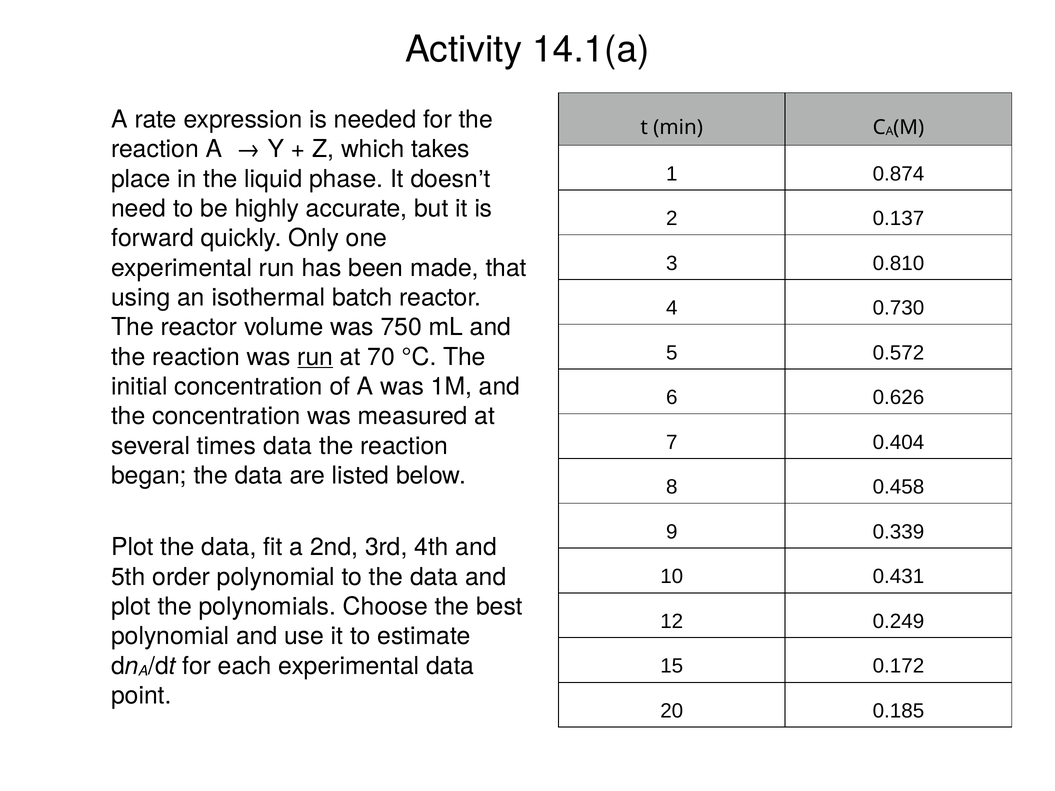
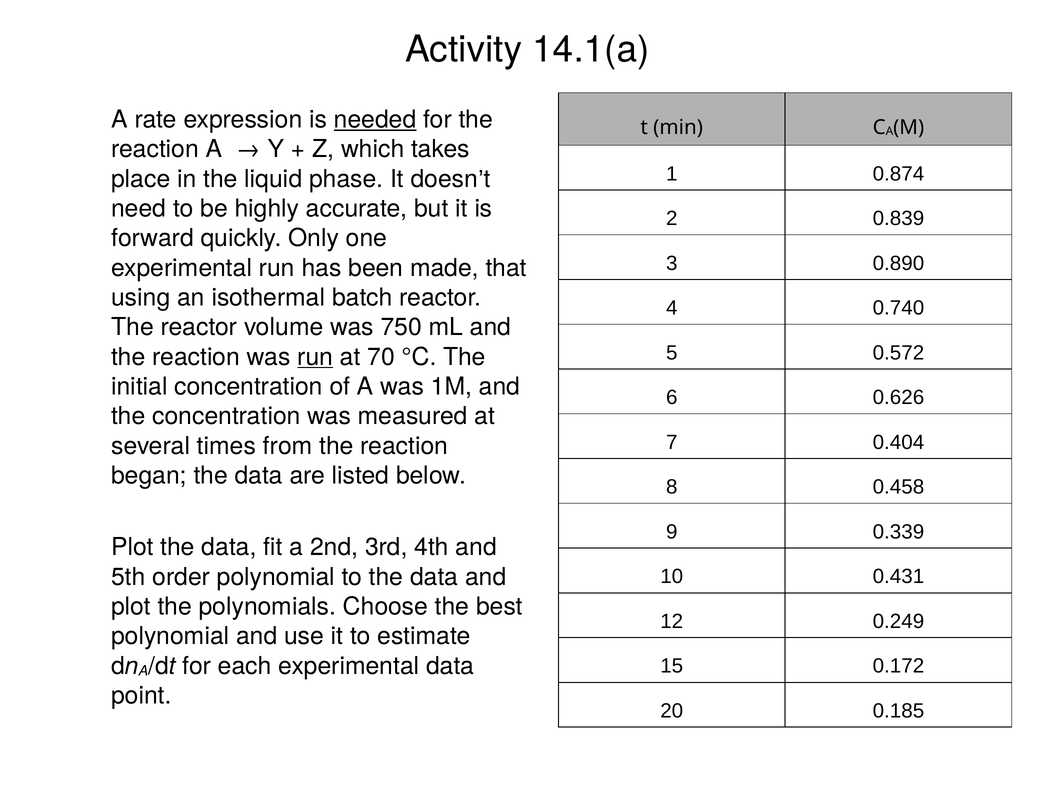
needed underline: none -> present (375, 120)
0.137: 0.137 -> 0.839 (898, 219)
0.810: 0.810 -> 0.890 (898, 263)
0.730: 0.730 -> 0.740 (898, 308)
times data: data -> from (288, 446)
